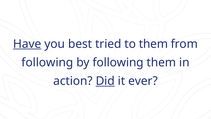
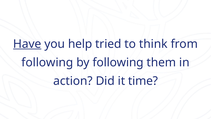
best: best -> help (80, 44)
to them: them -> think (153, 44)
Did underline: present -> none (105, 81)
ever: ever -> time (143, 81)
